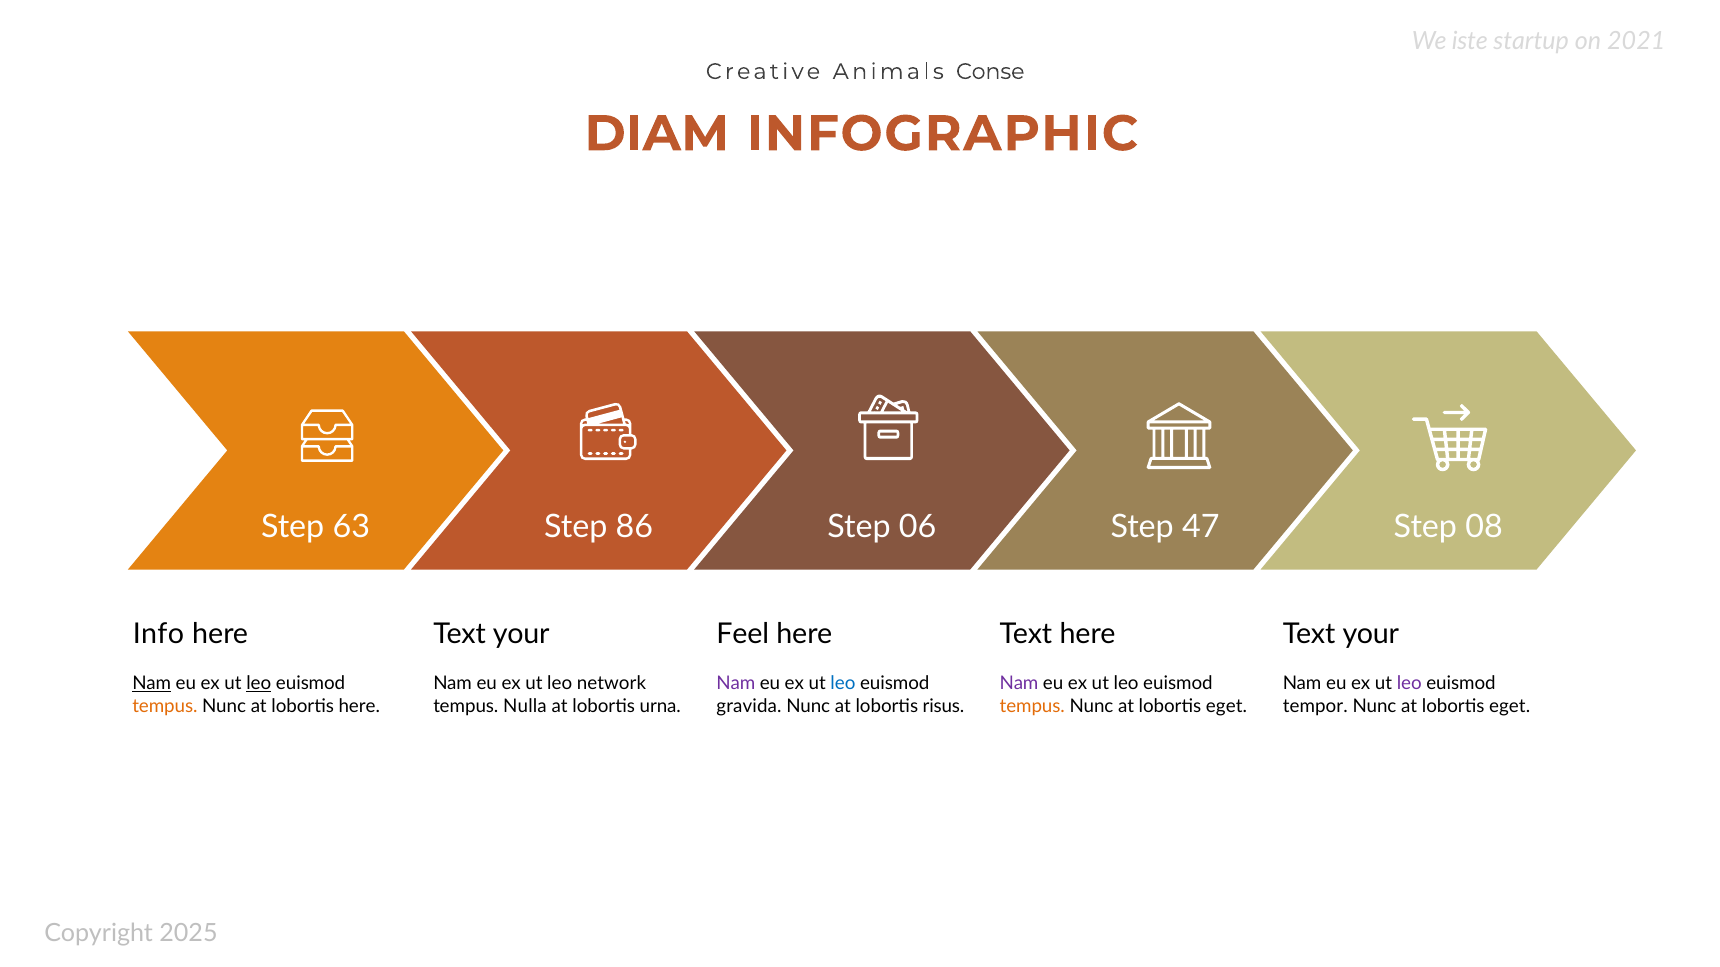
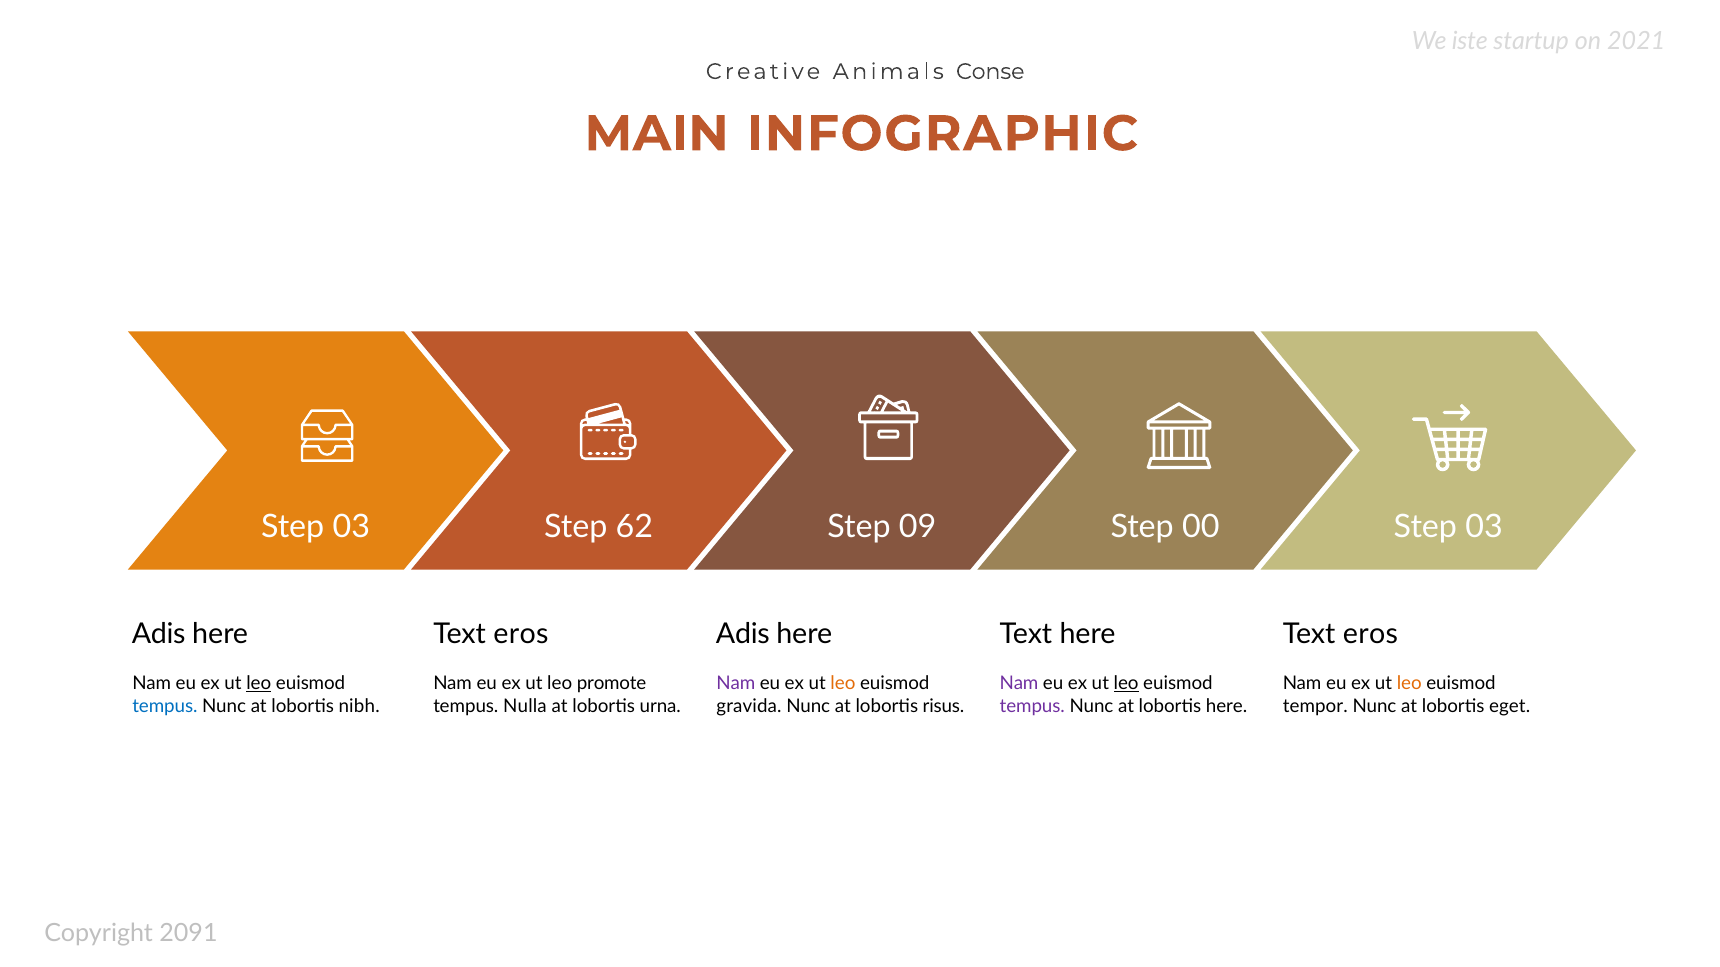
DIAM: DIAM -> MAIN (657, 134)
63: 63 -> 03 (351, 527)
86: 86 -> 62 (634, 527)
06: 06 -> 09 (918, 527)
47: 47 -> 00 (1201, 527)
08: 08 -> 03 (1484, 527)
Info: Info -> Adis (159, 635)
your: your -> eros (521, 635)
Feel: Feel -> Adis (743, 635)
your: your -> eros (1370, 635)
Nam underline: present -> none (152, 684)
network: network -> promote (612, 684)
leo colour: blue -> orange (843, 684)
leo underline: none -> present (1126, 684)
leo colour: purple -> orange (1409, 684)
tempus colour: orange -> blue (165, 707)
lobortis here: here -> nibh (359, 707)
tempus colour: orange -> purple (1032, 707)
eget: eget -> here (1227, 707)
2025: 2025 -> 2091 (188, 933)
